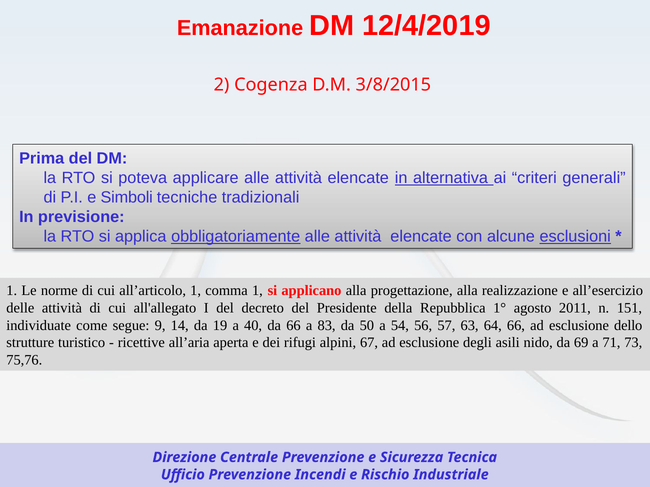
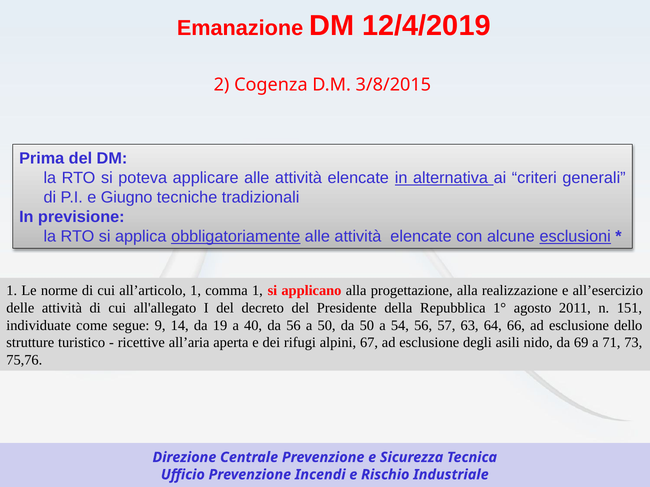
Simboli: Simboli -> Giugno (127, 198)
da 66: 66 -> 56 (294, 326)
a 83: 83 -> 50 (327, 326)
